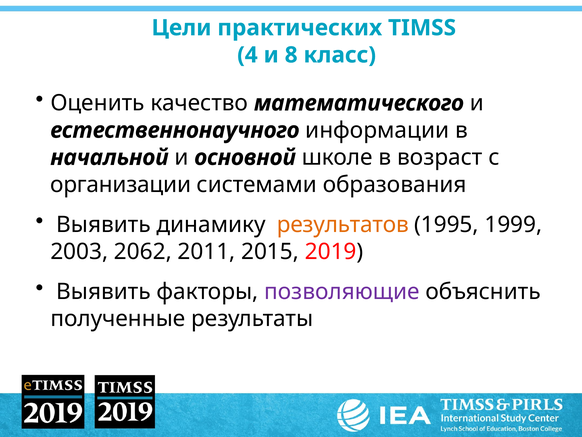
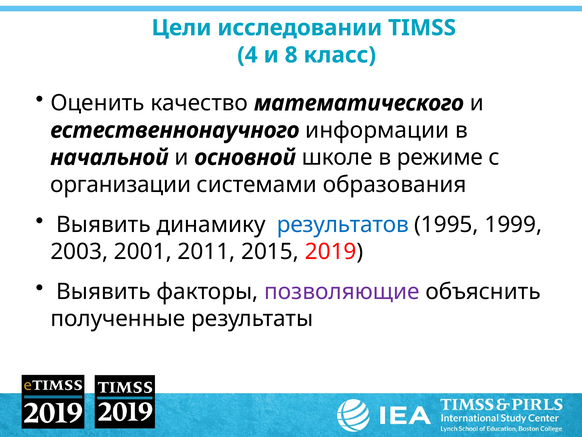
практических: практических -> исследовании (300, 28)
возраст: возраст -> режиме (440, 157)
результатов colour: orange -> blue (343, 224)
2062: 2062 -> 2001 (143, 251)
